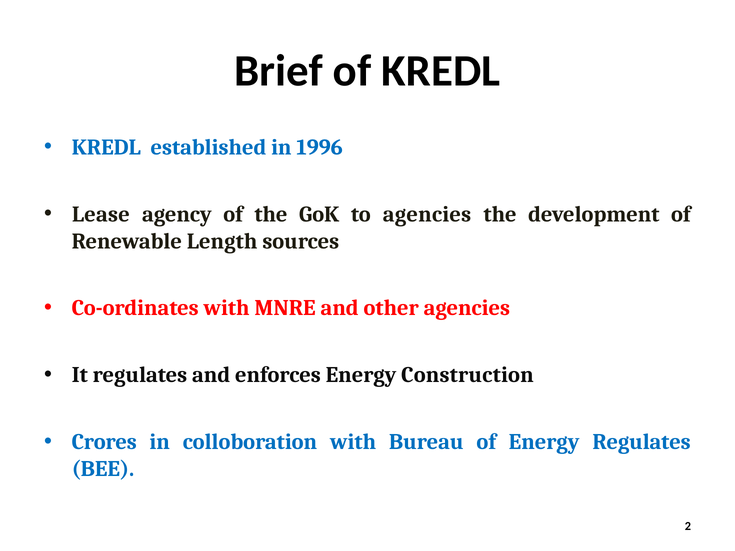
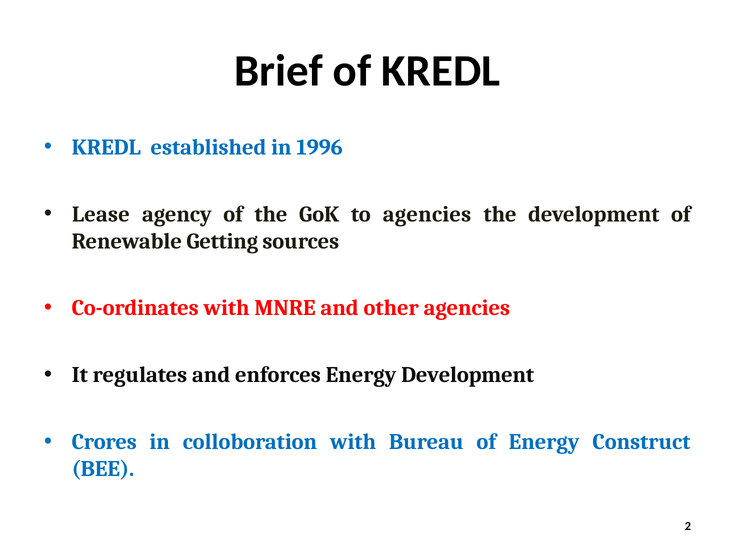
Length: Length -> Getting (222, 241)
Energy Construction: Construction -> Development (468, 375)
Energy Regulates: Regulates -> Construct (641, 442)
